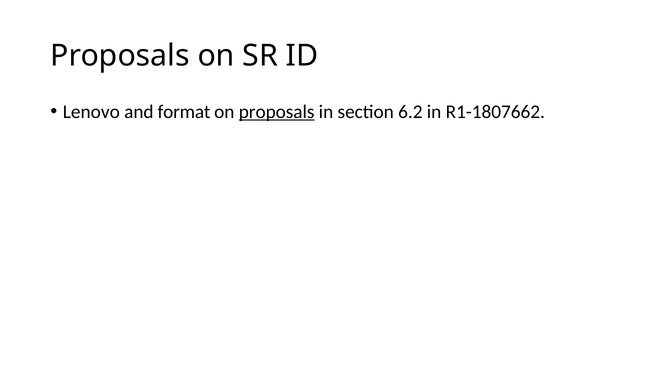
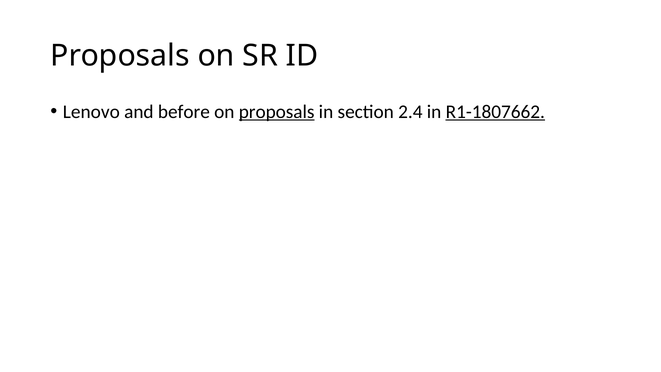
format: format -> before (184, 112)
6.2: 6.2 -> 2.4 (410, 112)
R1-1807662 underline: none -> present (495, 112)
